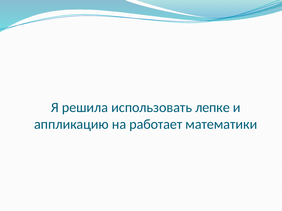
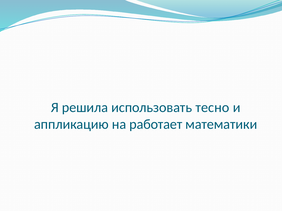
лепке: лепке -> тесно (212, 108)
